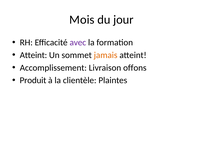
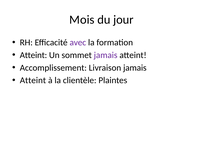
jamais colour: orange -> purple (106, 55)
Livraison offons: offons -> jamais (135, 68)
Produit: Produit -> Atteint (33, 80)
